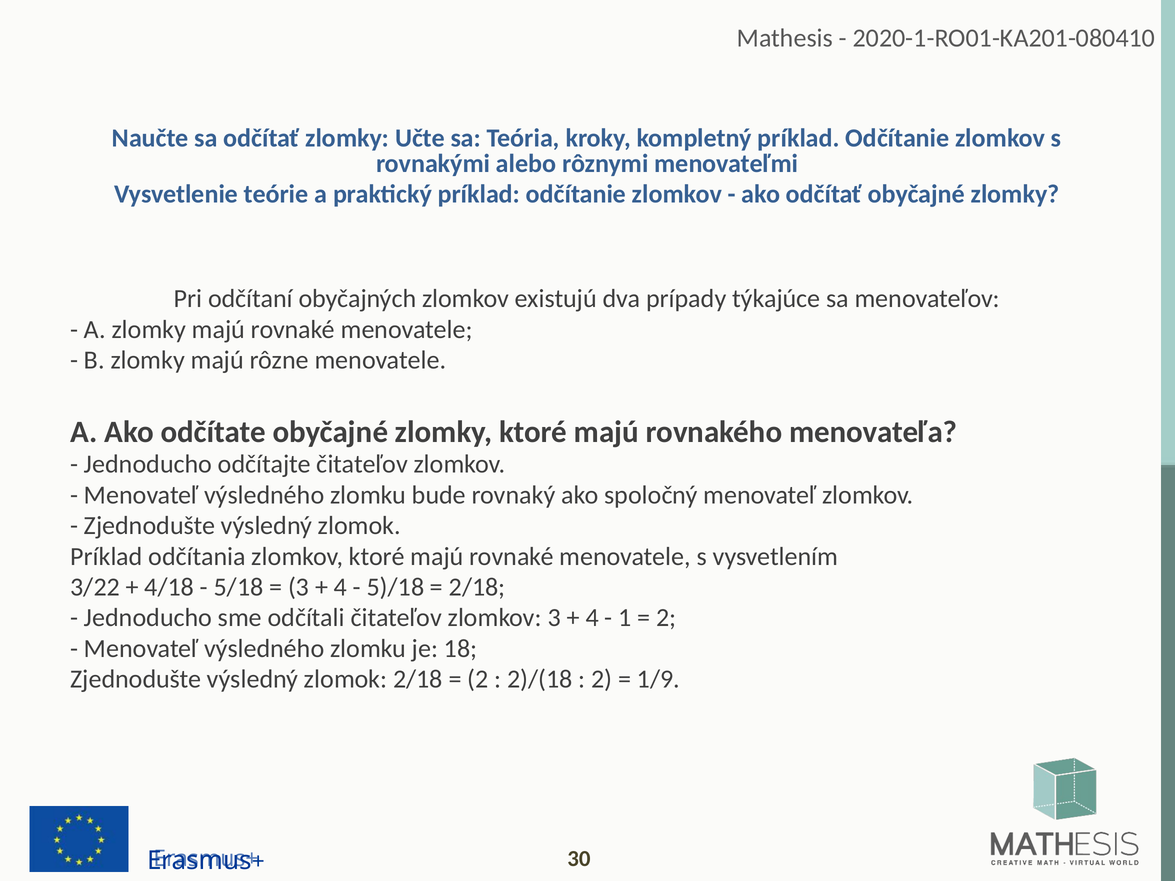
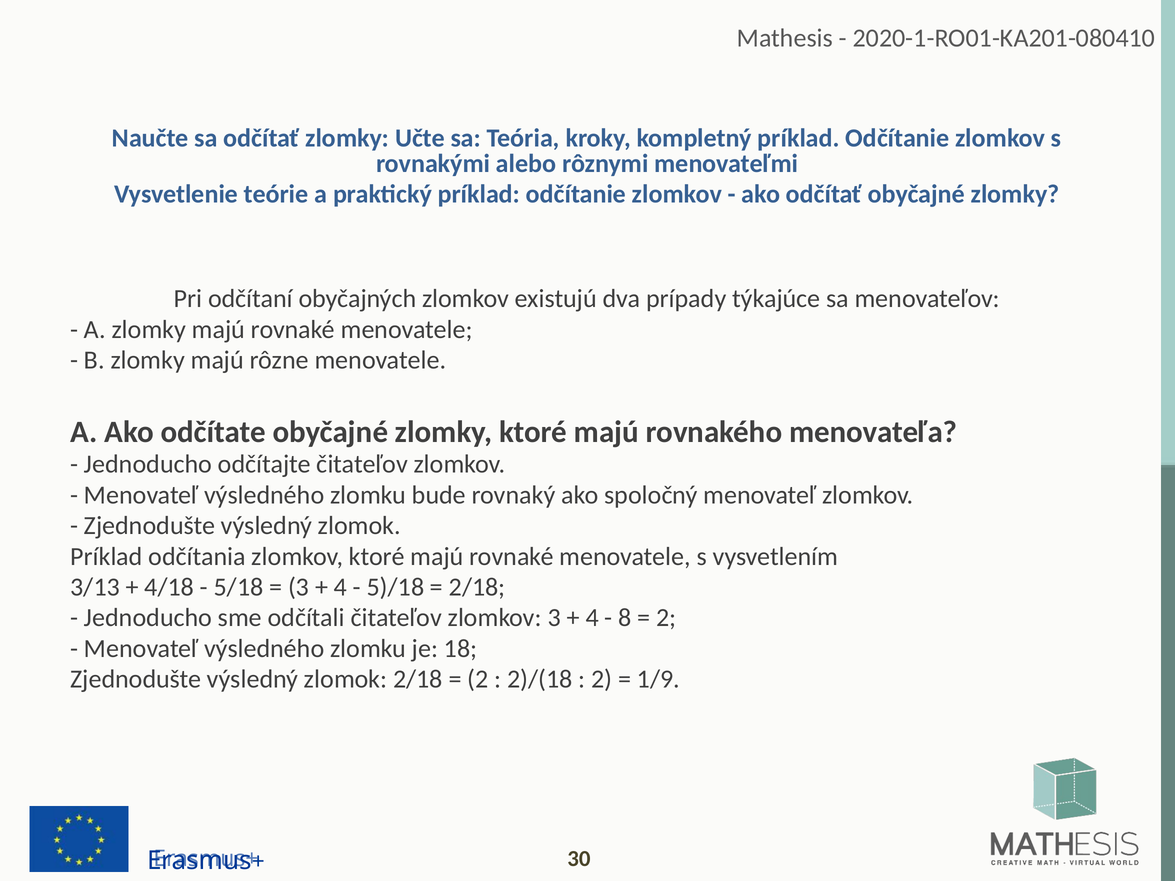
3/22: 3/22 -> 3/13 (95, 587)
1: 1 -> 8 (625, 618)
